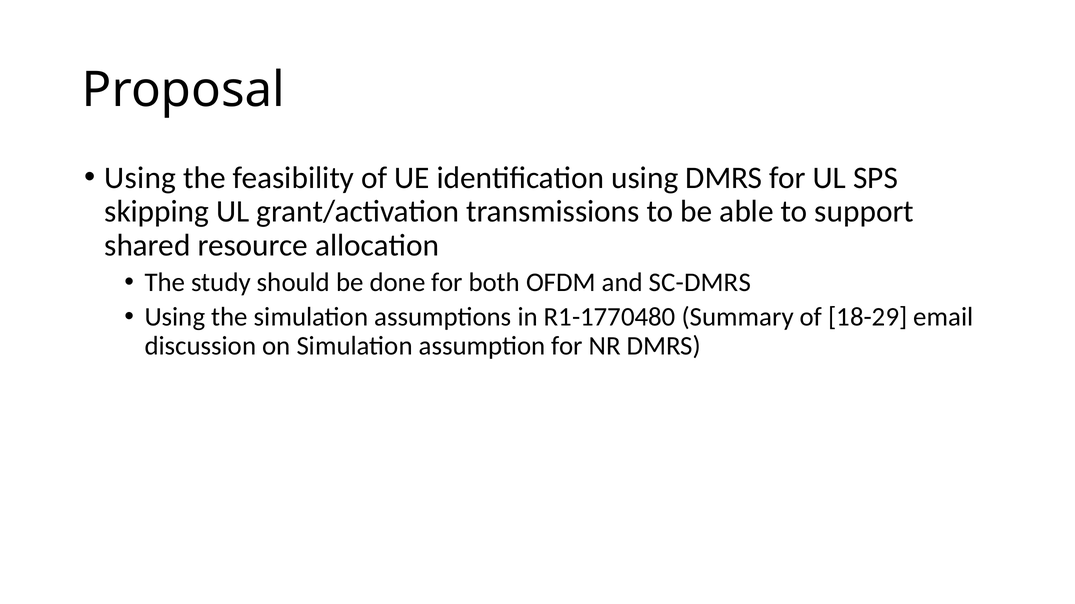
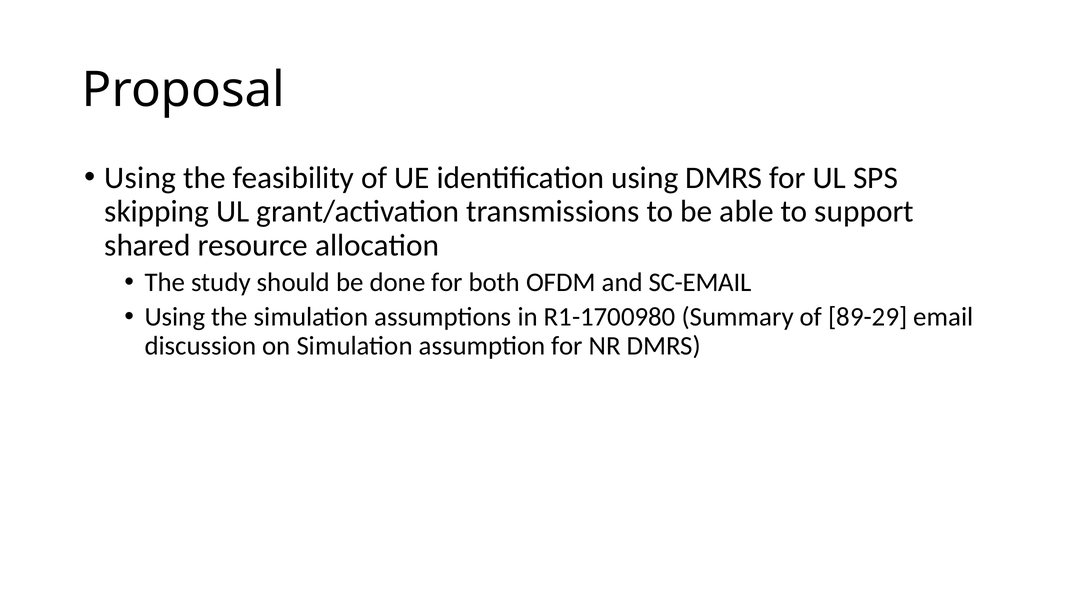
SC-DMRS: SC-DMRS -> SC-EMAIL (700, 283)
R1-1770480: R1-1770480 -> R1-1700980 (610, 317)
18-29: 18-29 -> 89-29 (868, 317)
